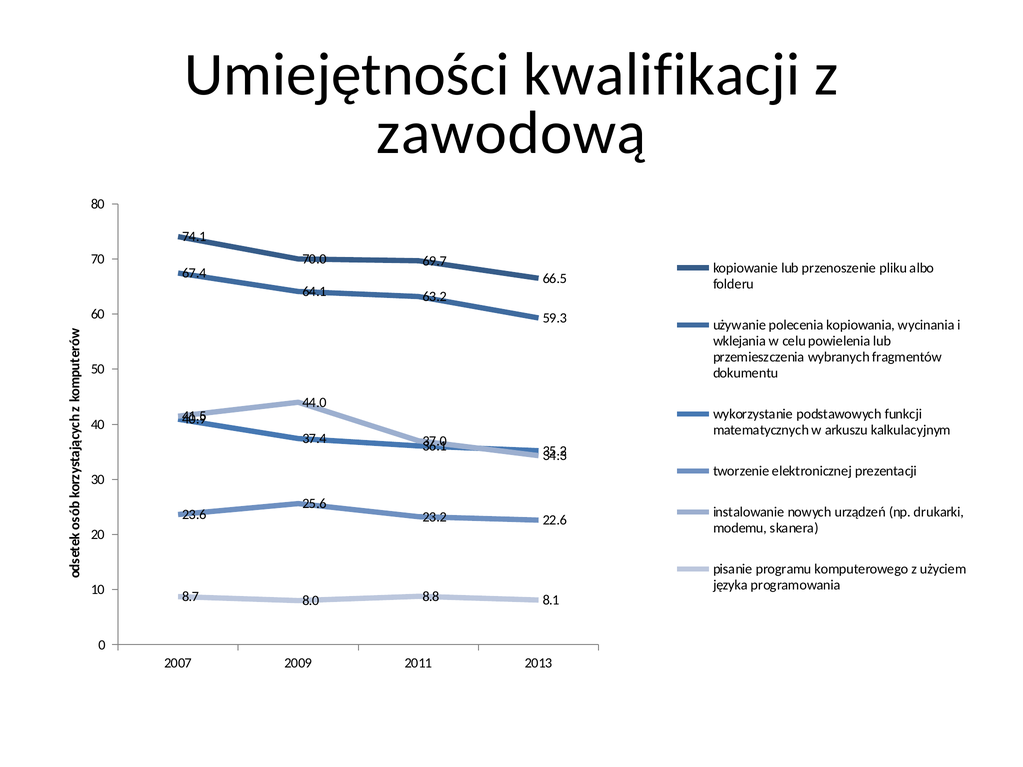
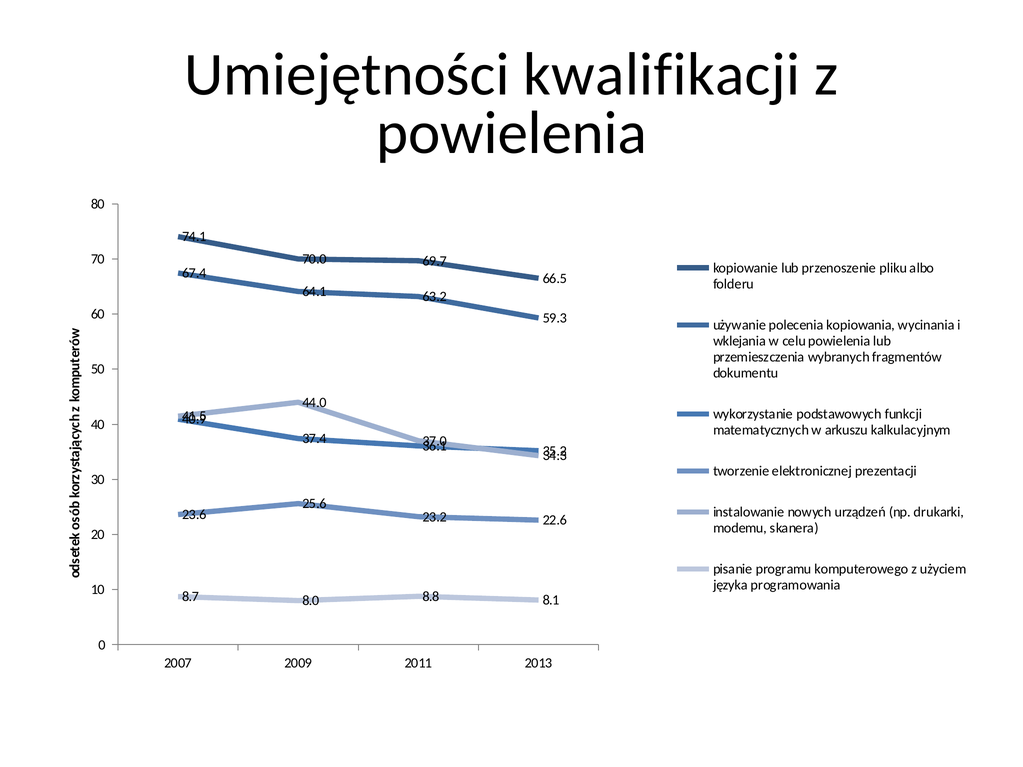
zawodową: zawodową -> powielenia (512, 133)
